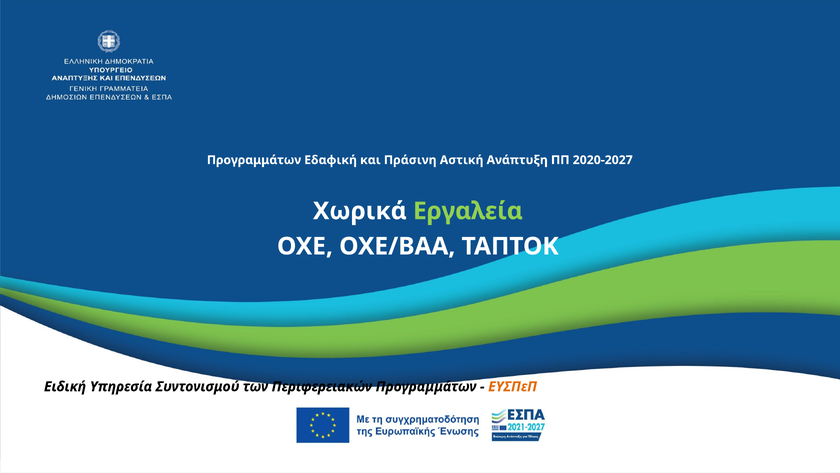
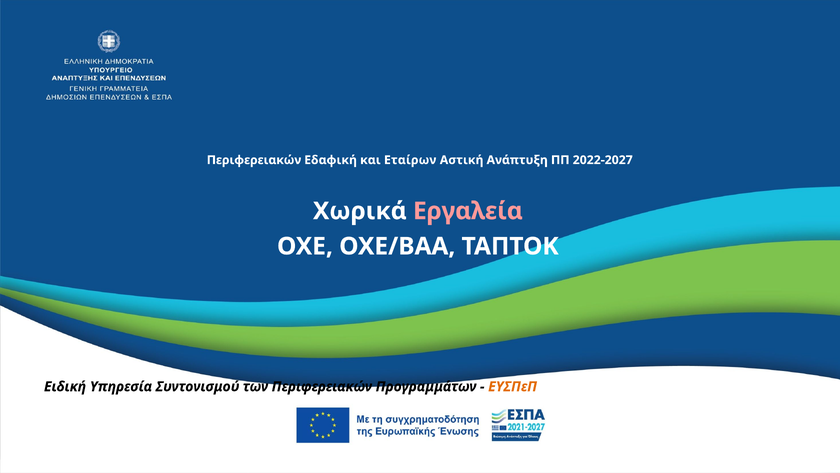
Προγραμμάτων: Προγραμμάτων -> Περιφερειακών (254, 160)
Πράσινη: Πράσινη -> Εταίρων (410, 160)
2020-2027: 2020-2027 -> 2022-2027 (603, 160)
Εργαλεία colour: light green -> pink (468, 211)
